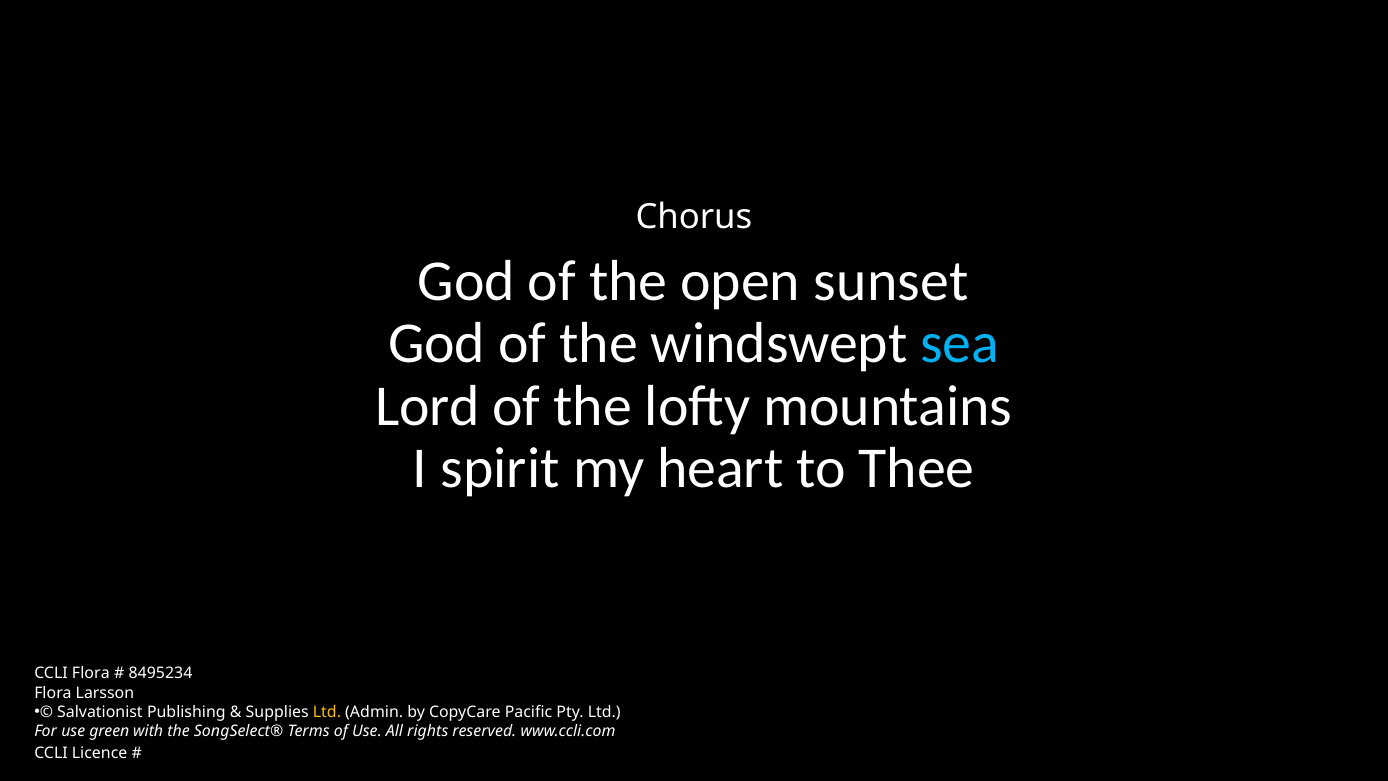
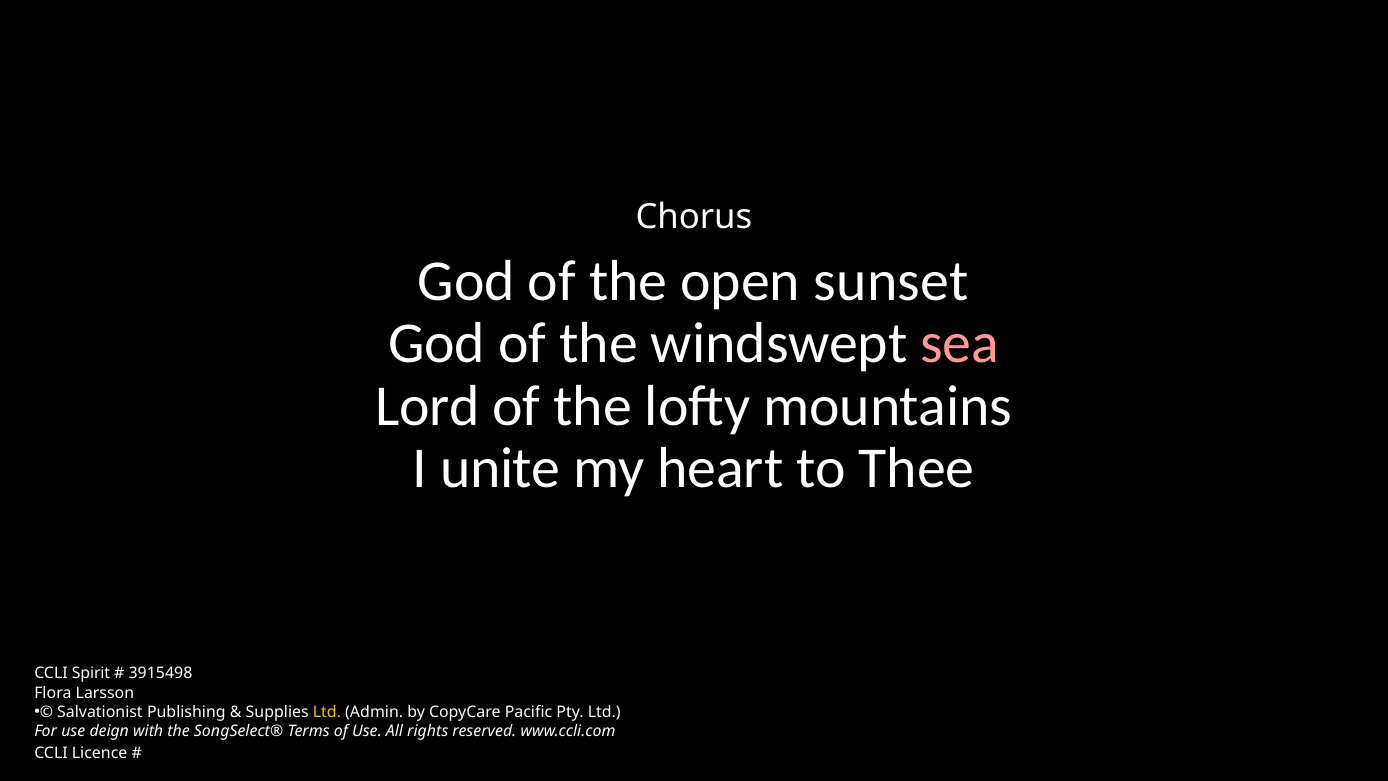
sea colour: light blue -> pink (960, 343)
spirit: spirit -> unite (500, 468)
CCLI Flora: Flora -> Spirit (91, 674)
8495234: 8495234 -> 3915498 (160, 674)
green: green -> deign (109, 731)
